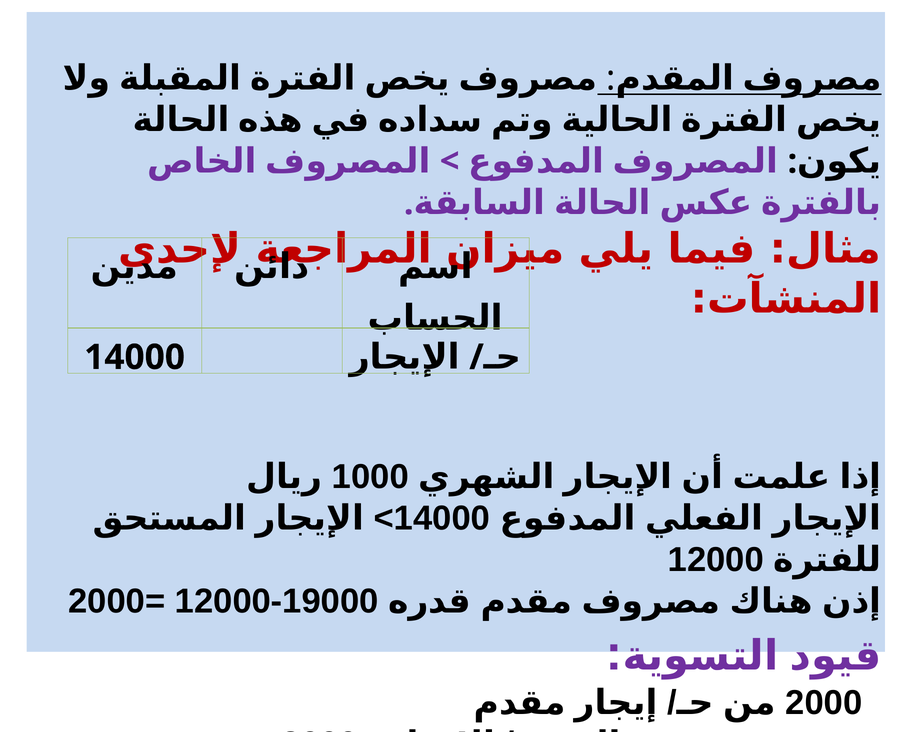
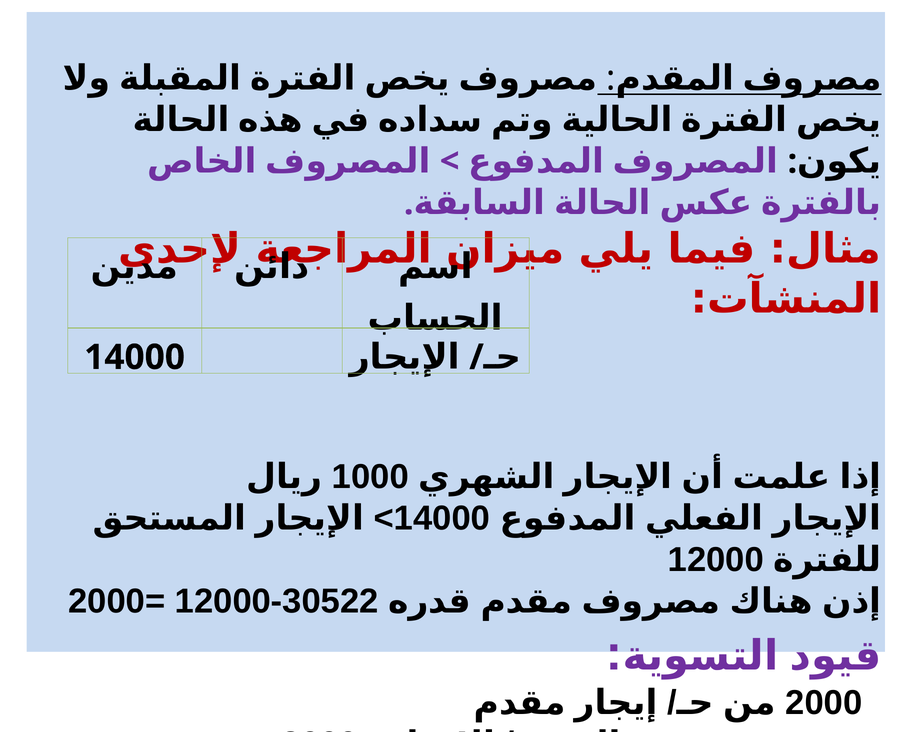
19000: 19000 -> 30522 (331, 601)
